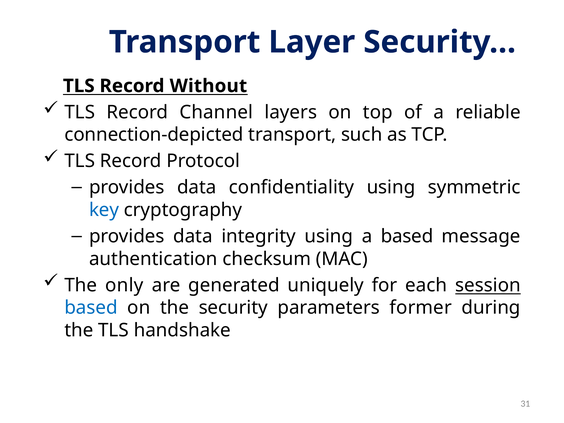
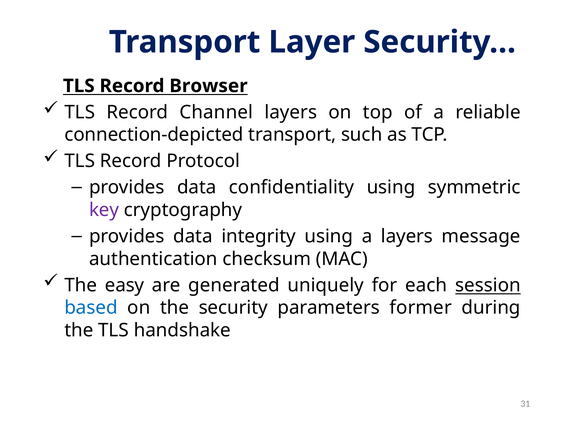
Without: Without -> Browser (208, 86)
key colour: blue -> purple (104, 210)
a based: based -> layers (407, 236)
only: only -> easy (125, 285)
